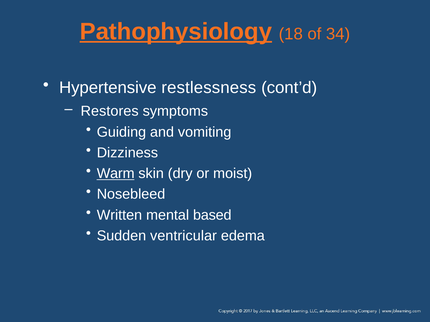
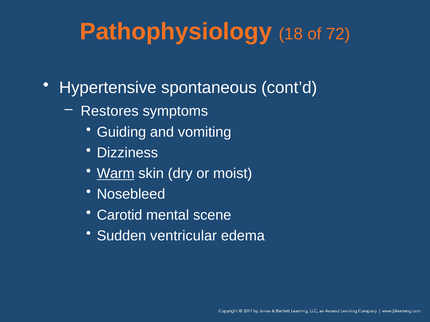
Pathophysiology underline: present -> none (176, 32)
34: 34 -> 72 (338, 34)
restlessness: restlessness -> spontaneous (209, 88)
Written: Written -> Carotid (119, 215)
based: based -> scene (212, 215)
